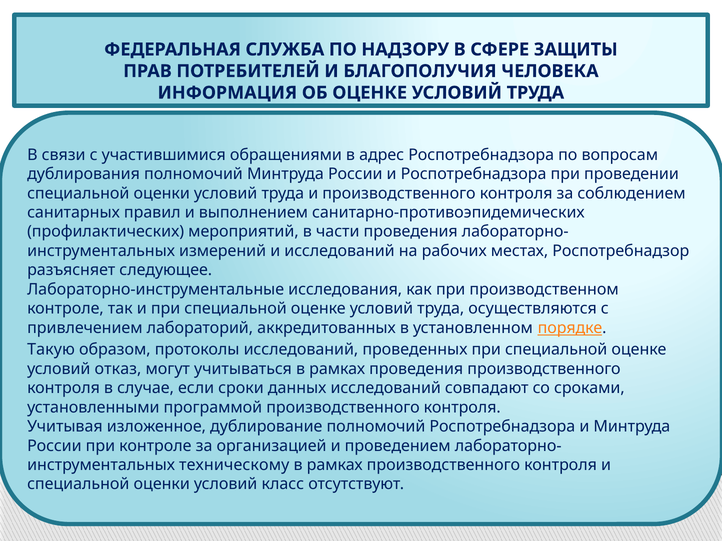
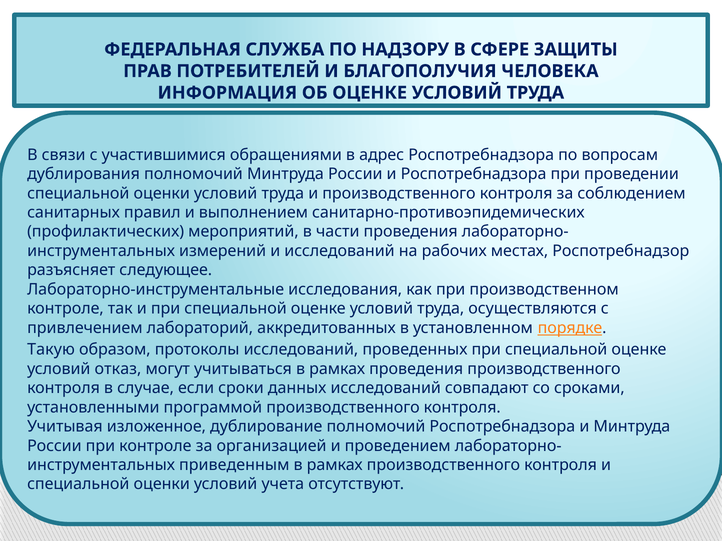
техническому: техническому -> приведенным (234, 465)
класс: класс -> учета (283, 485)
